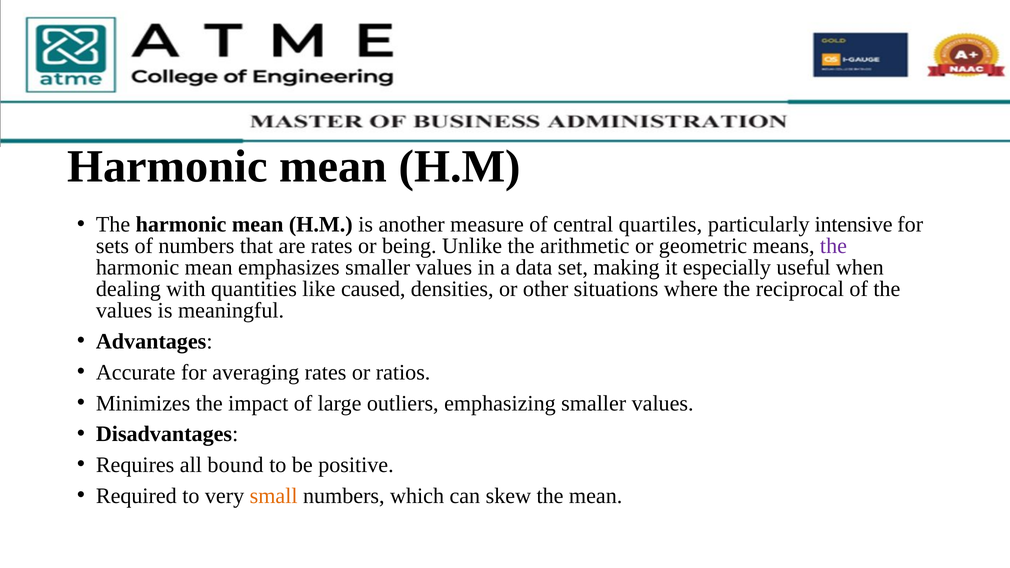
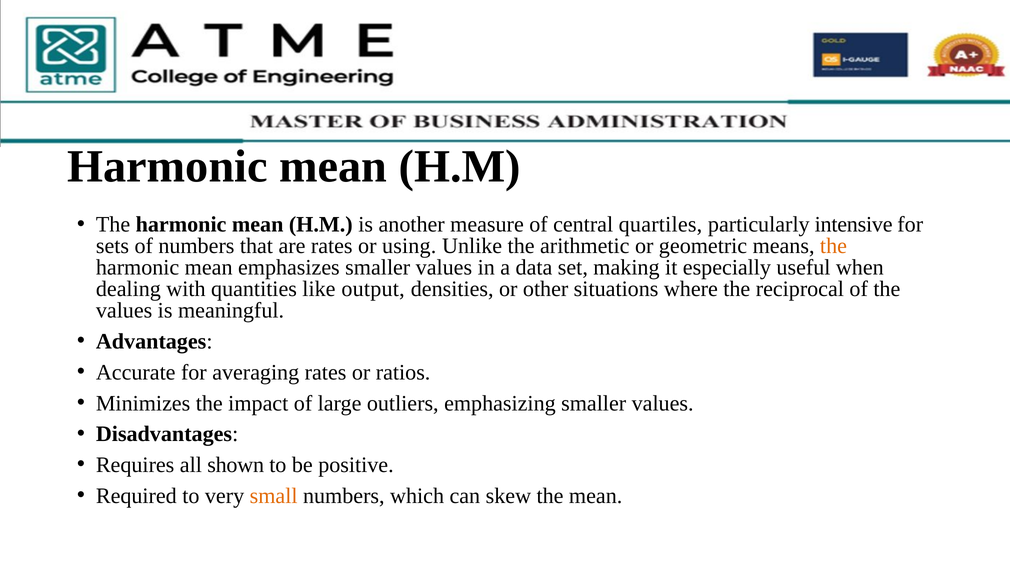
being: being -> using (409, 246)
the colour: purple -> orange (833, 246)
caused: caused -> output (373, 289)
bound: bound -> shown (236, 465)
